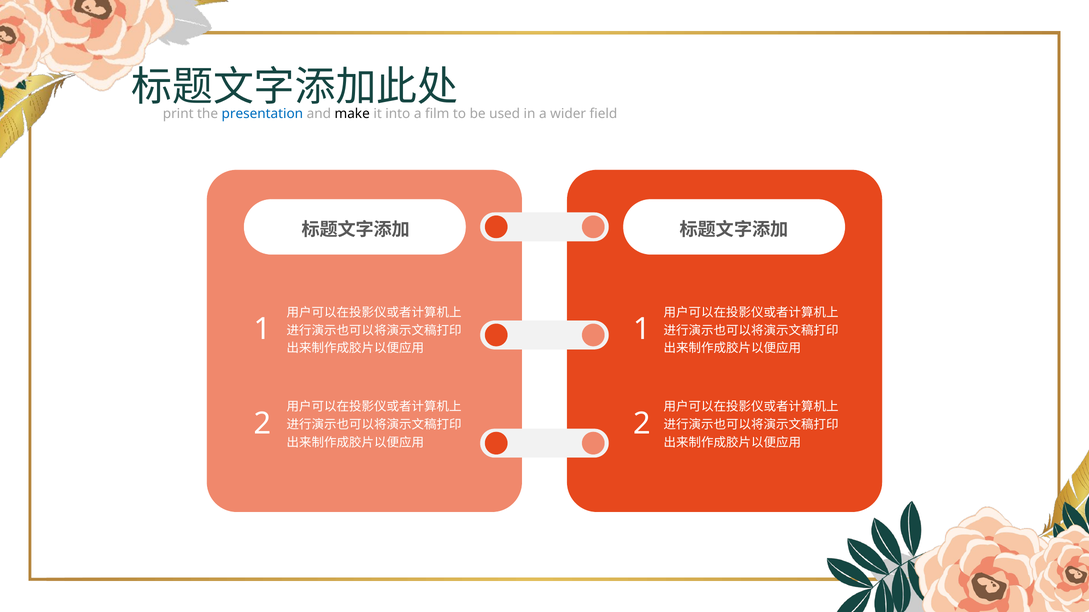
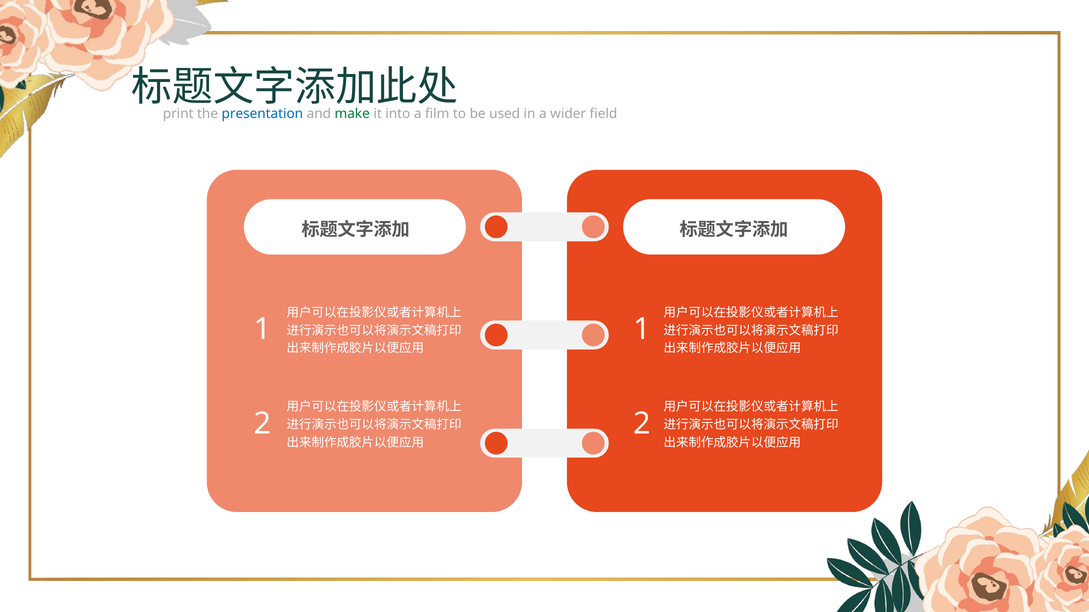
make colour: black -> green (352, 114)
